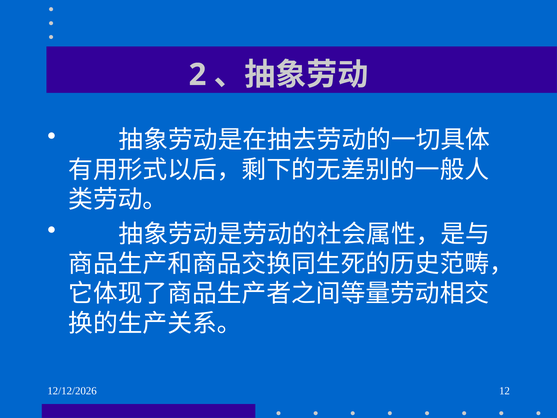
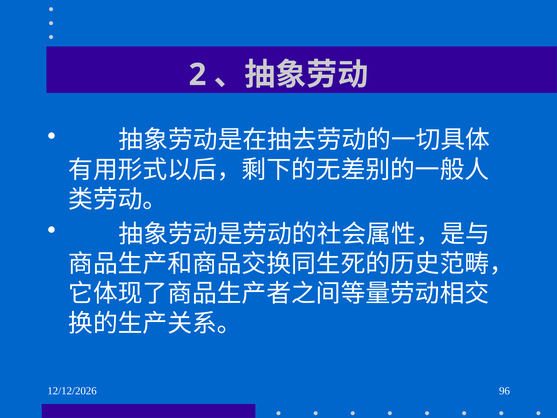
12: 12 -> 96 (505, 391)
